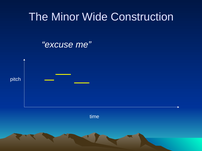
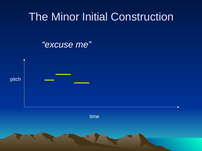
Wide: Wide -> Initial (95, 17)
